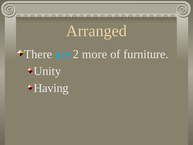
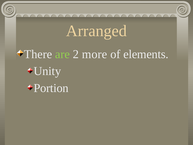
are colour: light blue -> light green (62, 54)
furniture: furniture -> elements (146, 54)
Having: Having -> Portion (51, 88)
